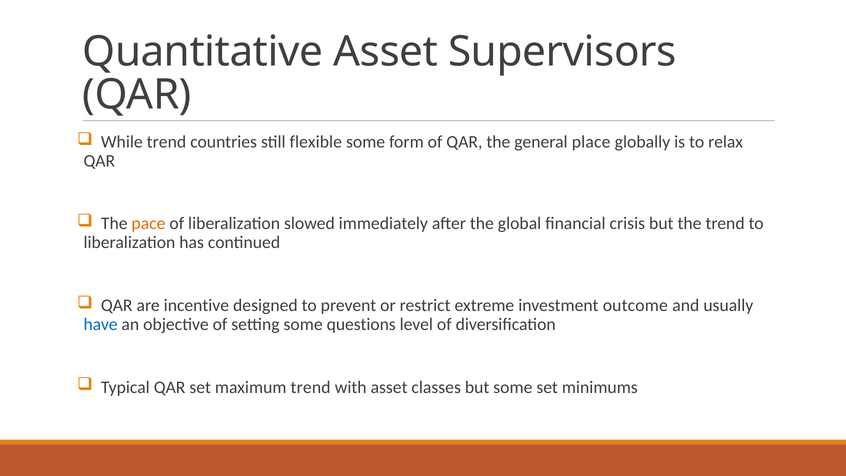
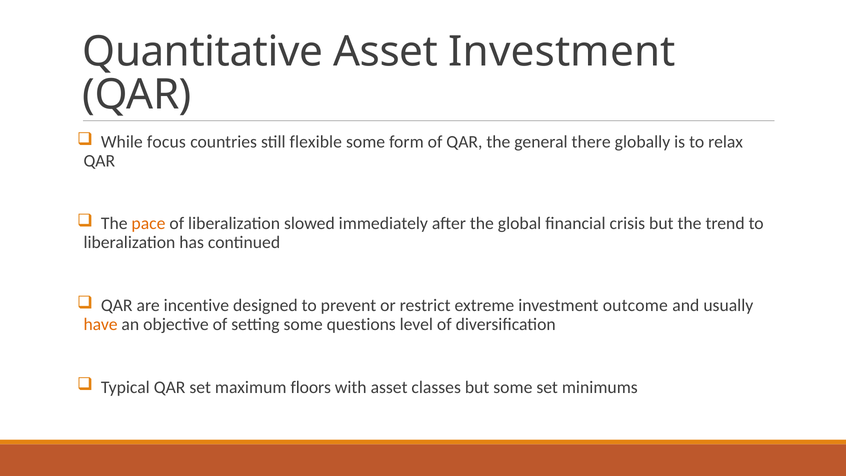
Asset Supervisors: Supervisors -> Investment (562, 52)
While trend: trend -> focus (166, 142)
place: place -> there (591, 142)
have colour: blue -> orange (101, 324)
maximum trend: trend -> floors (311, 387)
